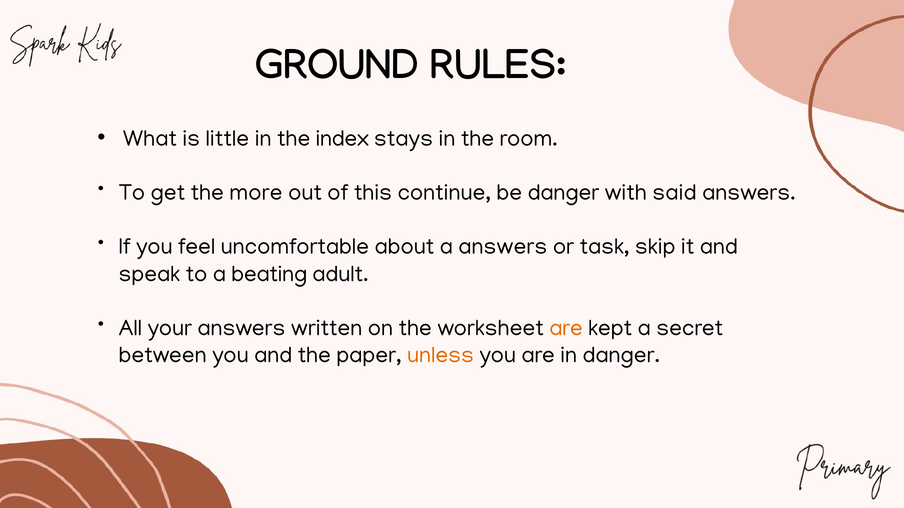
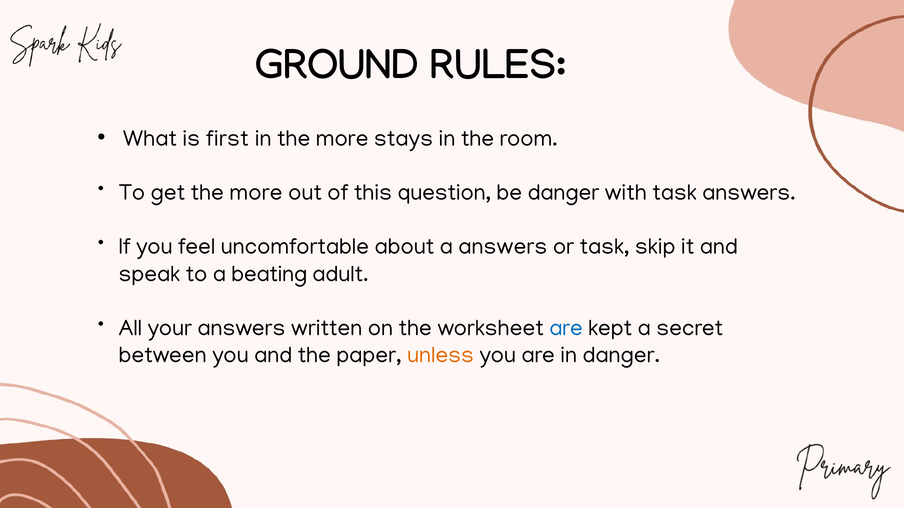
little: little -> first (227, 138)
in the index: index -> more (342, 138)
continue: continue -> question (444, 192)
with said: said -> task (674, 192)
are colour: orange -> blue (566, 328)
